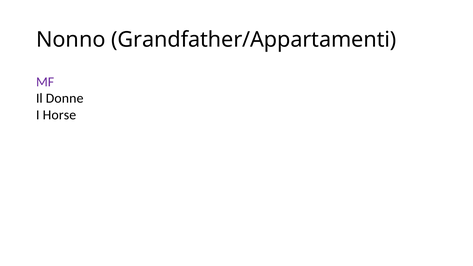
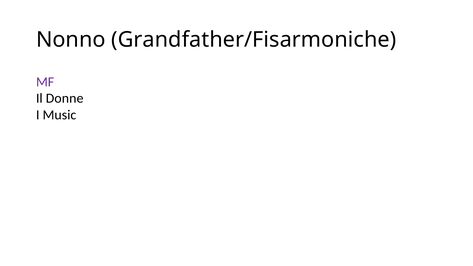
Grandfather/Appartamenti: Grandfather/Appartamenti -> Grandfather/Fisarmoniche (254, 40)
Horse: Horse -> Music (59, 115)
